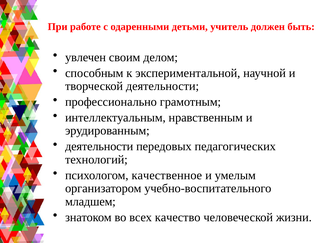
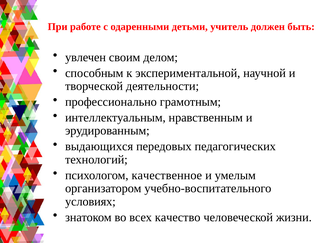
деятельности: деятельности -> выдающихся (99, 146)
младшем: младшем -> условиях (90, 202)
